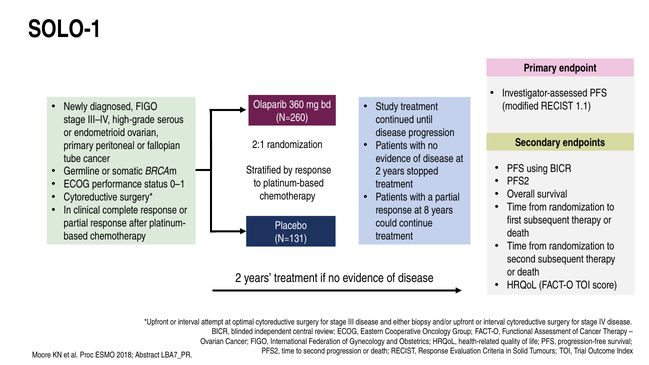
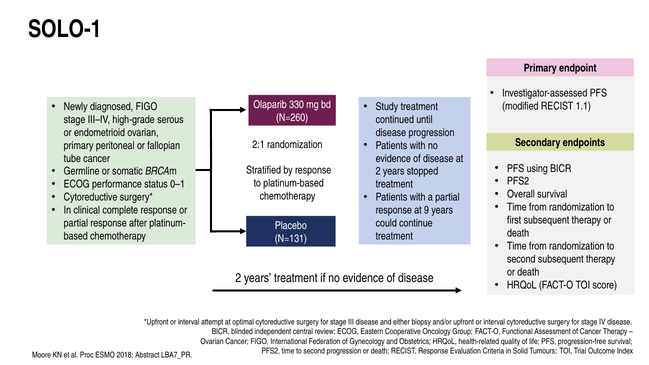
360: 360 -> 330 (297, 105)
8: 8 -> 9 (427, 210)
